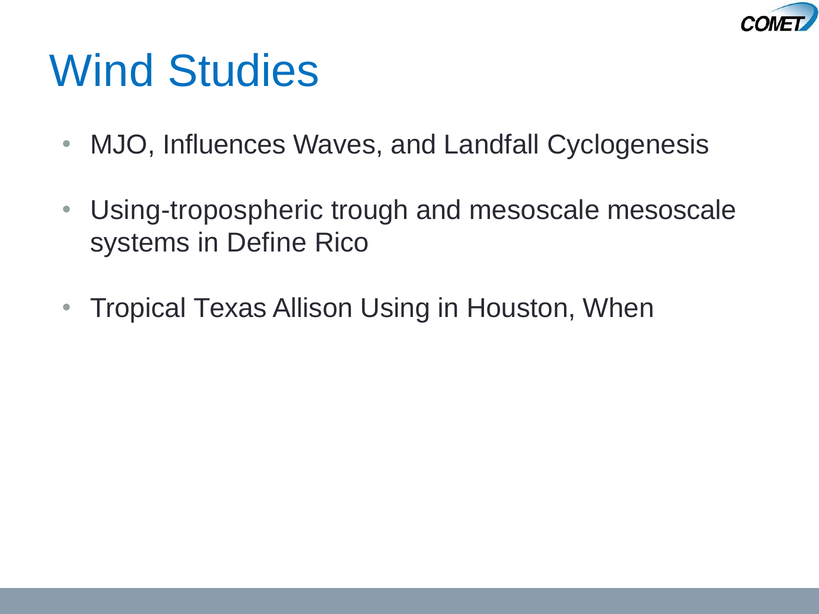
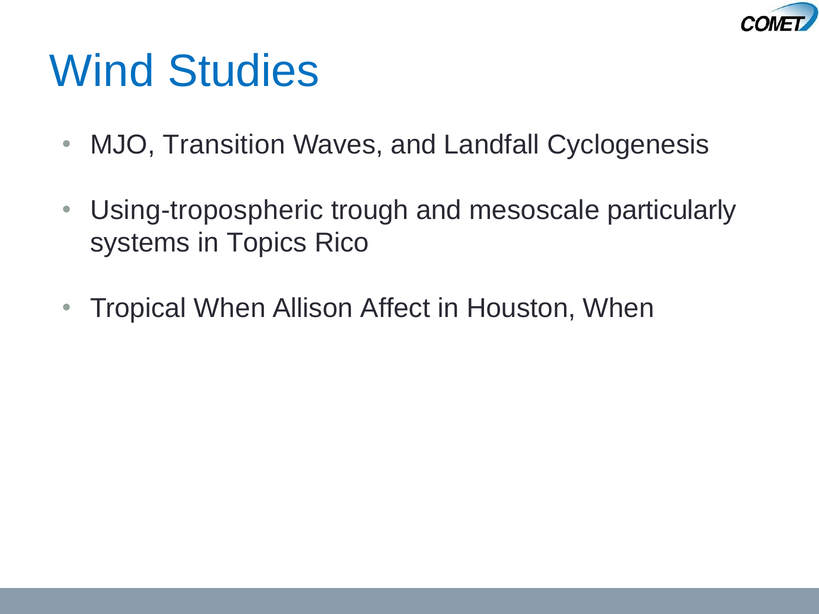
Influences: Influences -> Transition (224, 145)
mesoscale mesoscale: mesoscale -> particularly (672, 210)
Define: Define -> Topics (267, 243)
Tropical Texas: Texas -> When (230, 308)
Using: Using -> Affect (395, 308)
